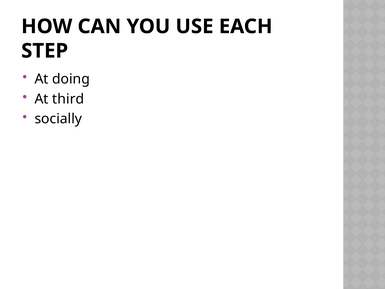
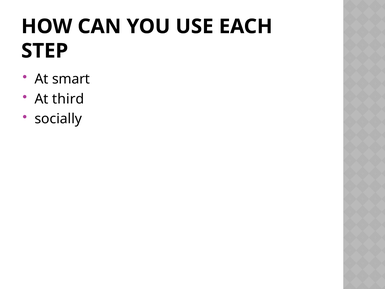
doing: doing -> smart (71, 79)
